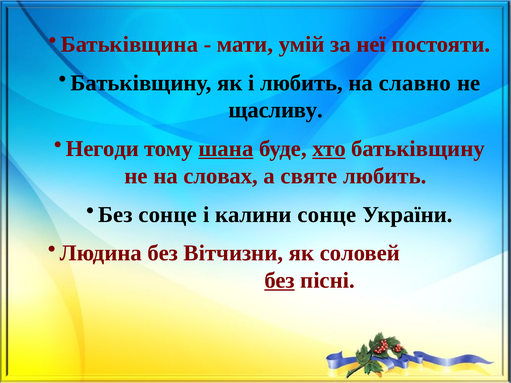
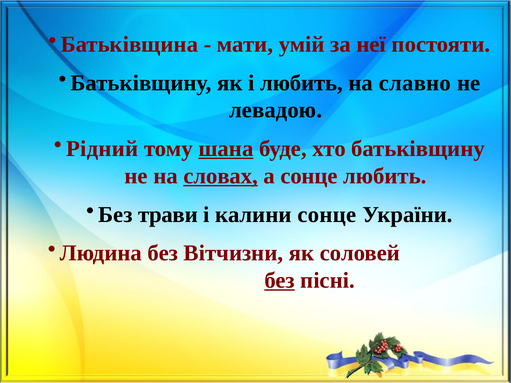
щасливу: щасливу -> левадою (276, 110)
Негоди: Негоди -> Рідний (102, 149)
хто underline: present -> none (329, 149)
словах underline: none -> present (221, 176)
а святе: святе -> сонце (309, 176)
Без сонце: сонце -> трави (168, 215)
